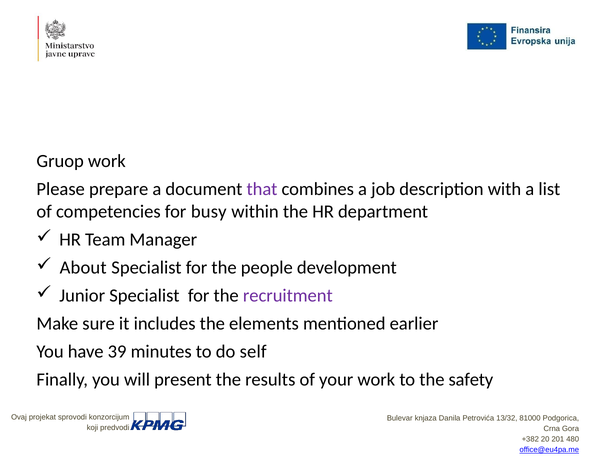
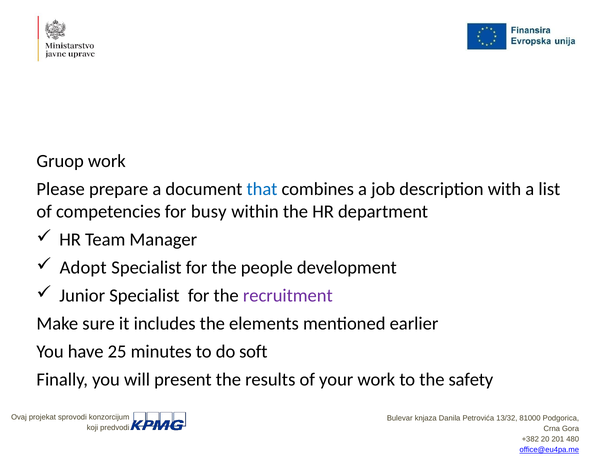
that colour: purple -> blue (262, 189)
About: About -> Adopt (83, 268)
39: 39 -> 25 (117, 352)
self: self -> soft (253, 352)
